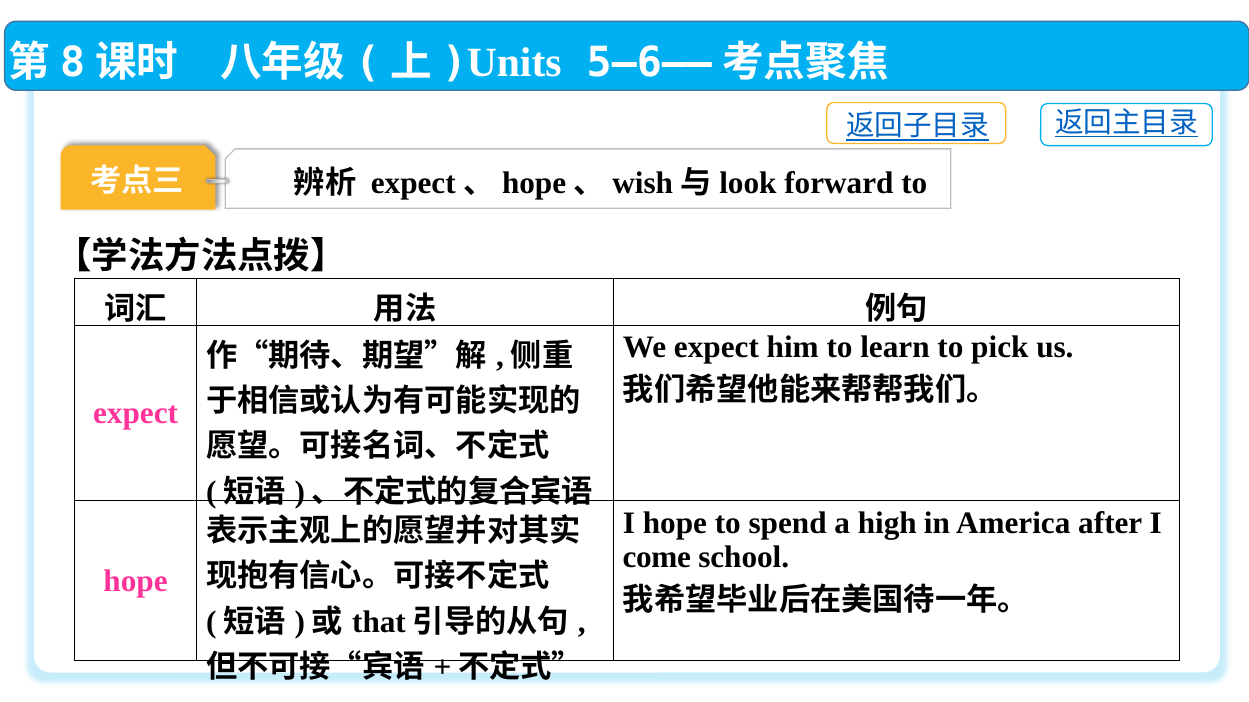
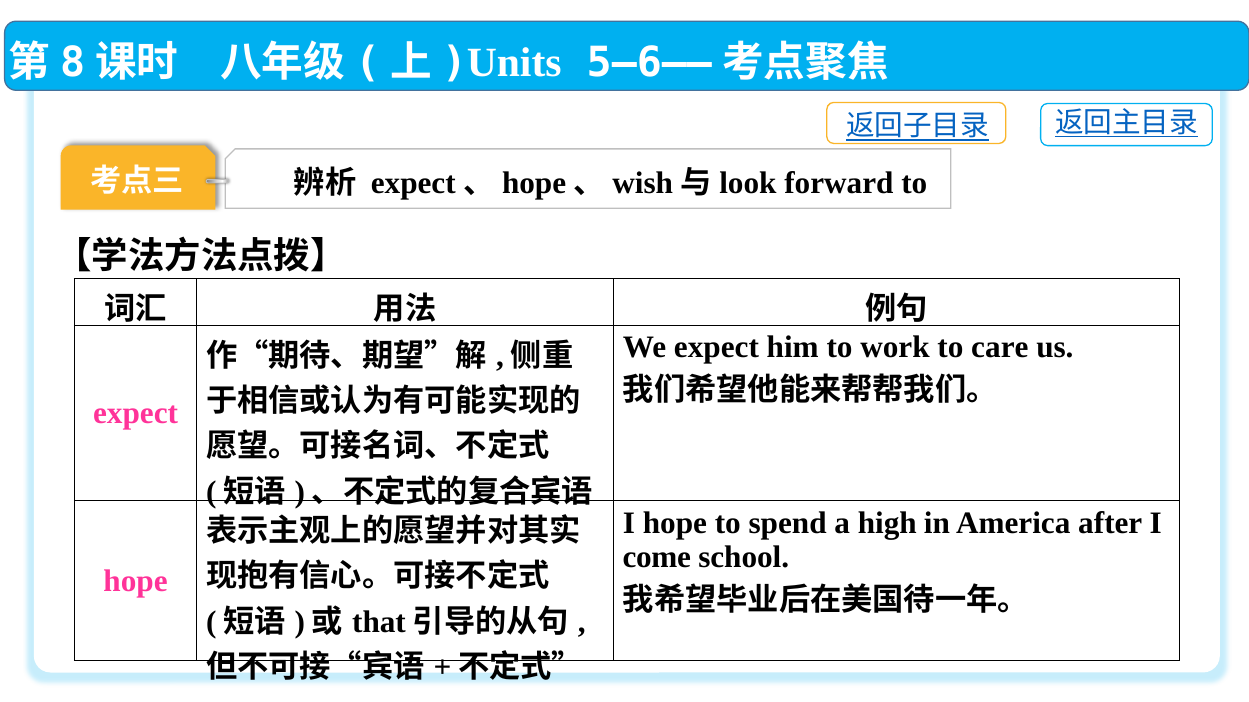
learn: learn -> work (895, 348)
pick: pick -> care (1000, 348)
